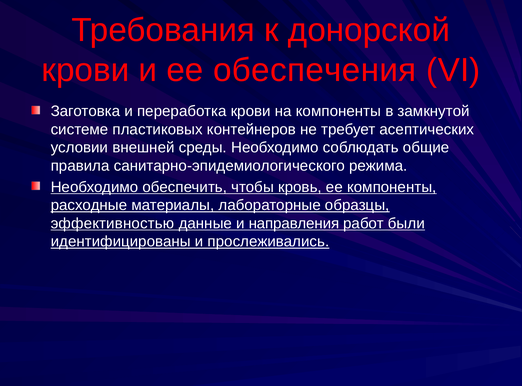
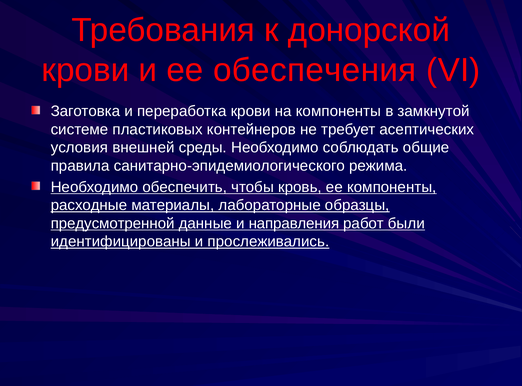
условии: условии -> условия (79, 148)
эффективностью: эффективностью -> предусмотренной (113, 223)
